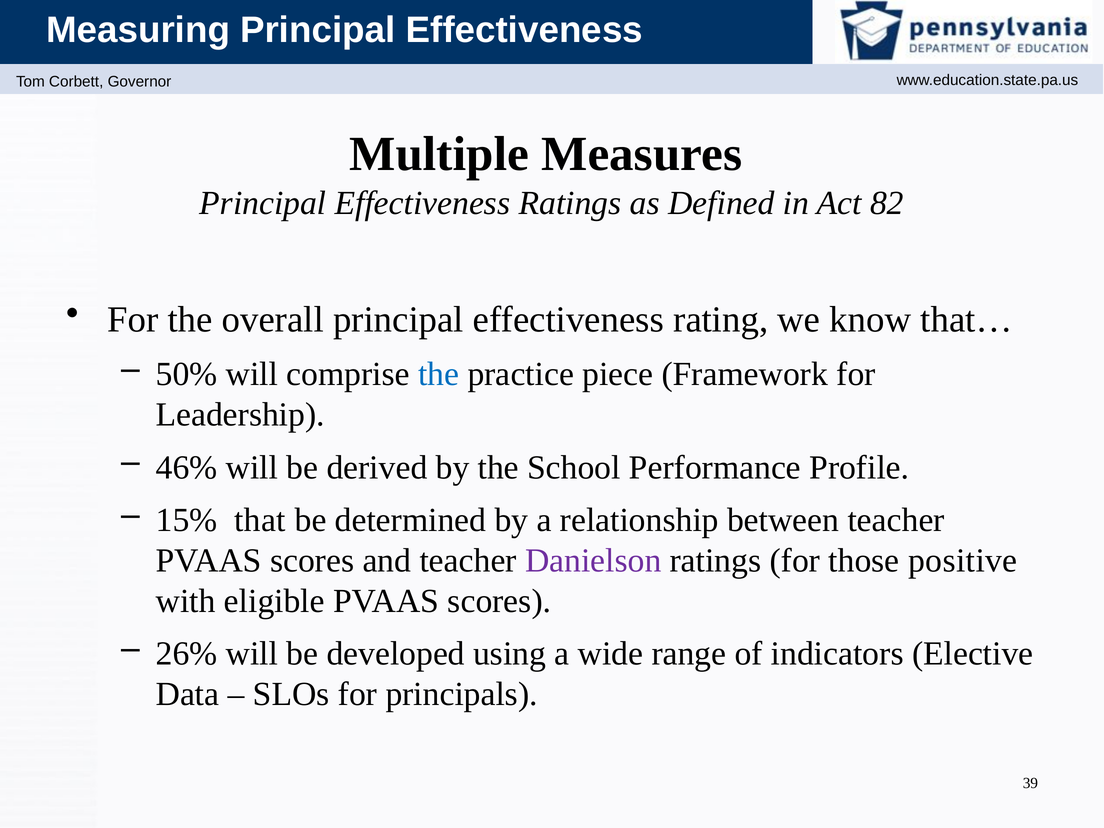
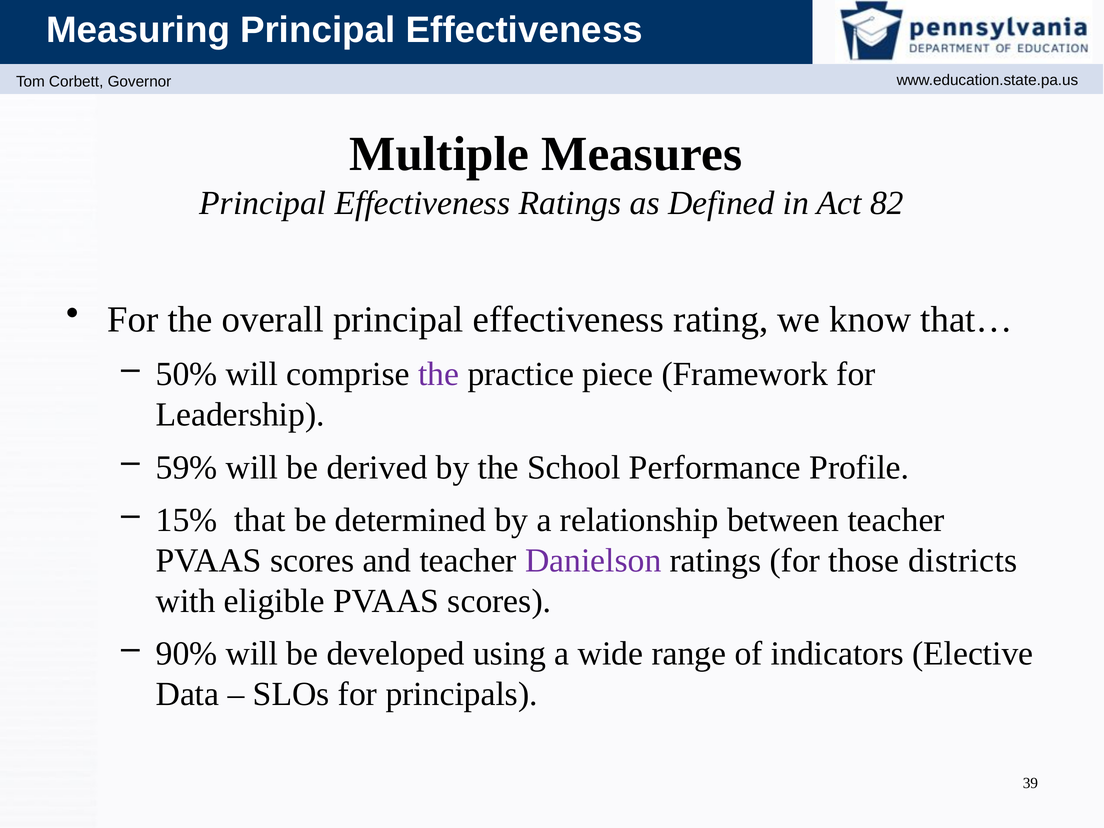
the colour: blue -> purple (439, 374)
46%: 46% -> 59% (187, 467)
positive: positive -> districts (963, 561)
26%: 26% -> 90% (187, 654)
